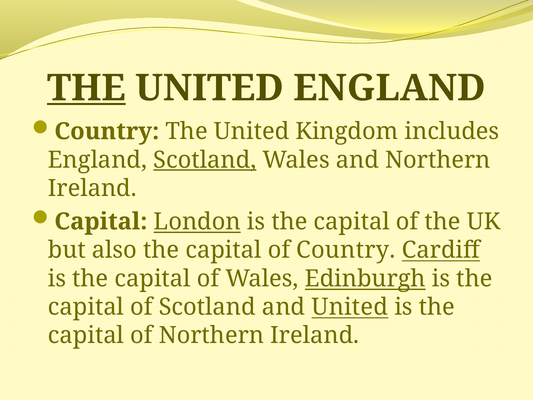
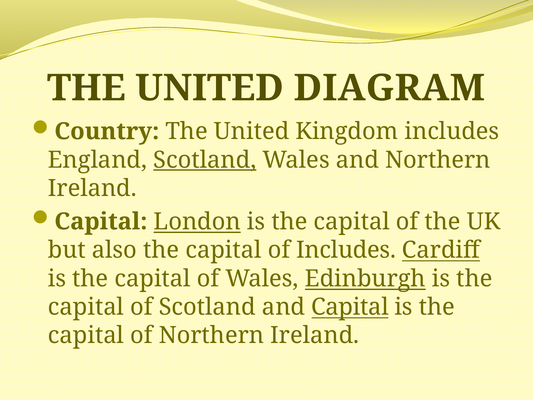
THE underline: present -> none (86, 88)
UNITED ENGLAND: ENGLAND -> DIAGRAM (389, 88)
of Country: Country -> Includes (346, 250)
and United: United -> Capital (350, 307)
